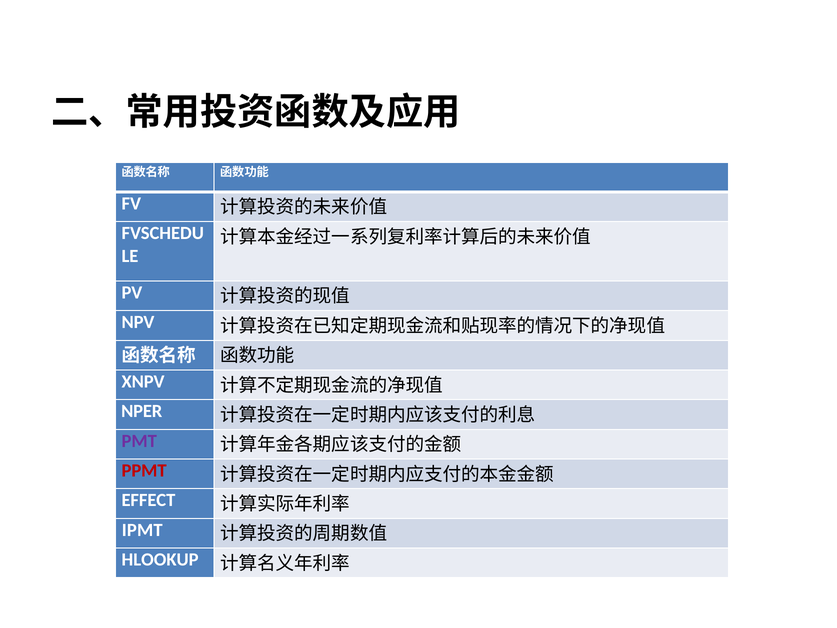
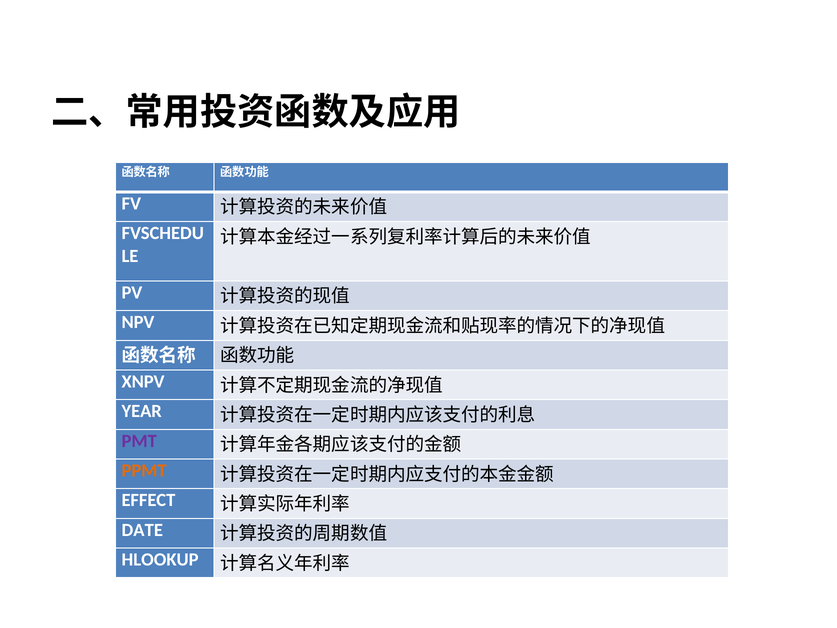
NPER: NPER -> YEAR (142, 411)
PPMT colour: red -> orange (144, 470)
IPMT: IPMT -> DATE (142, 530)
